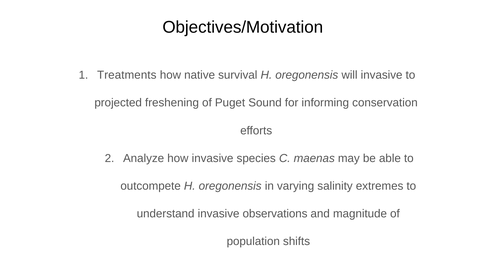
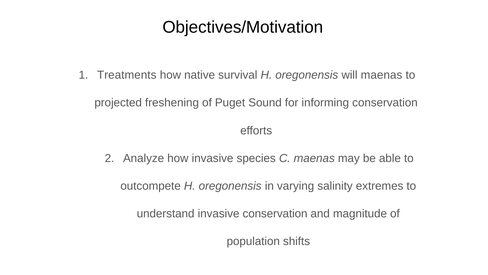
will invasive: invasive -> maenas (382, 75)
invasive observations: observations -> conservation (275, 213)
